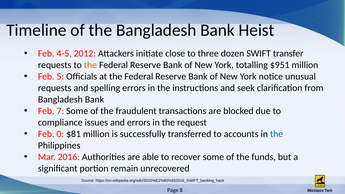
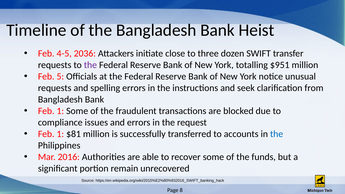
2012: 2012 -> 2036 (85, 53)
the colour: orange -> purple (90, 65)
7: 7 -> 1 (60, 111)
0: 0 -> 1 (60, 134)
